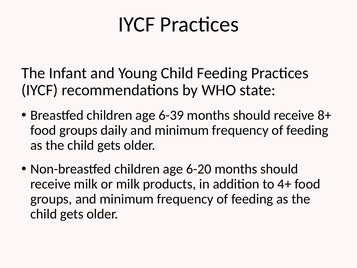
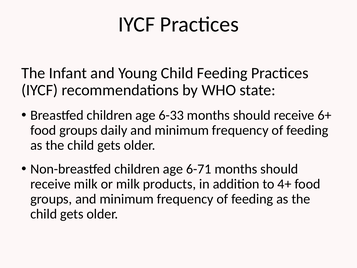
6-39: 6-39 -> 6-33 (171, 115)
8+: 8+ -> 6+ (324, 115)
6-20: 6-20 -> 6-71 (199, 169)
